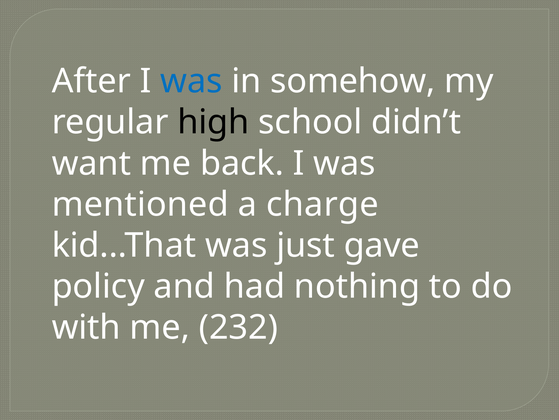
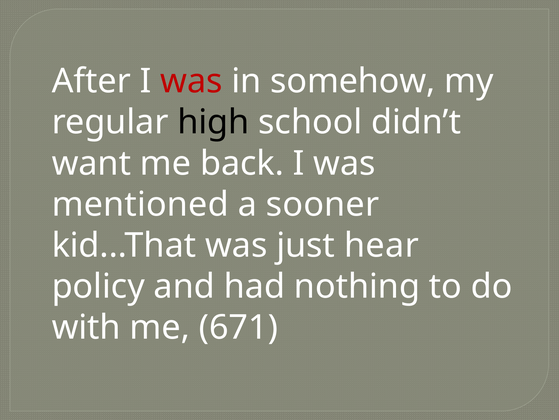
was colour: blue -> red (191, 81)
charge: charge -> sooner (323, 204)
gave: gave -> hear (381, 245)
232: 232 -> 671 (238, 327)
